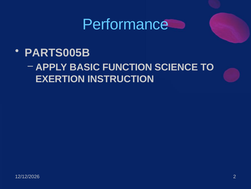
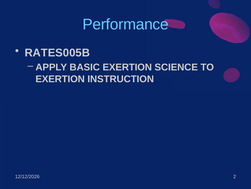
PARTS005B: PARTS005B -> RATES005B (57, 53)
BASIC FUNCTION: FUNCTION -> EXERTION (127, 67)
